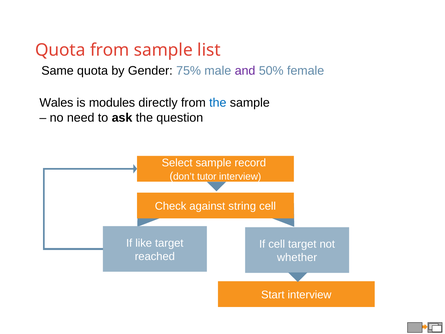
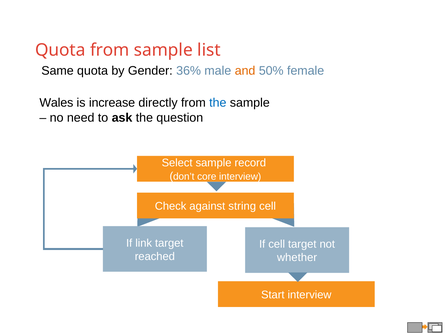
75%: 75% -> 36% (189, 71)
and colour: purple -> orange (245, 71)
modules: modules -> increase (112, 103)
tutor: tutor -> core (207, 177)
like: like -> link (144, 243)
